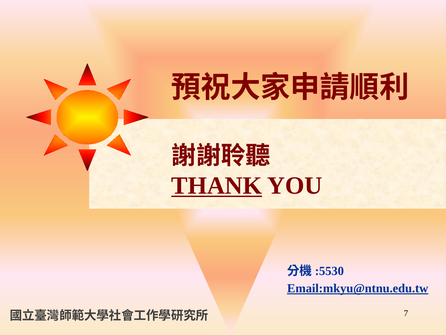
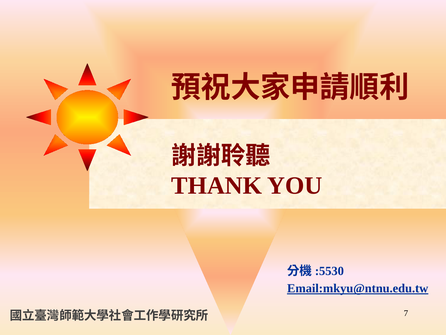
THANK underline: present -> none (217, 185)
